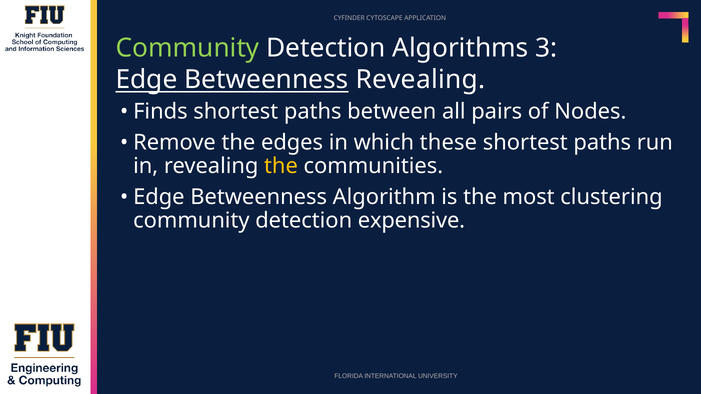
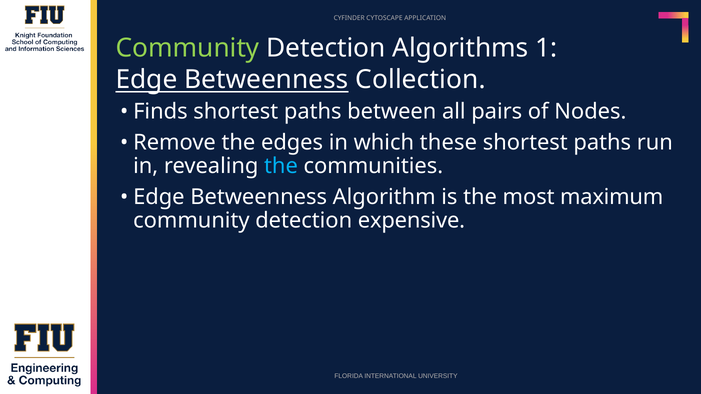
3: 3 -> 1 (546, 48)
Betweenness Revealing: Revealing -> Collection (420, 80)
the colour: yellow -> light blue (281, 166)
clustering: clustering -> maximum (612, 197)
